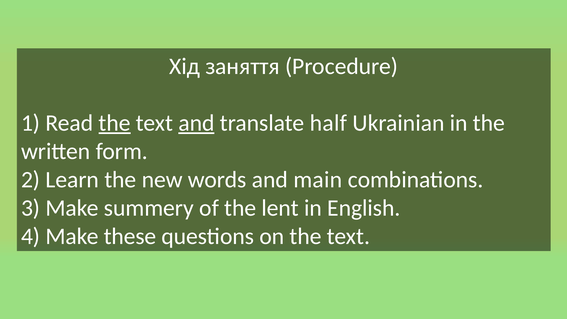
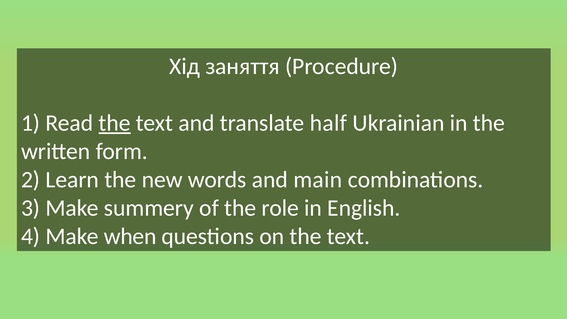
and underline: present -> none (196, 123)
lent: lent -> role (280, 208)
these: these -> when (130, 236)
